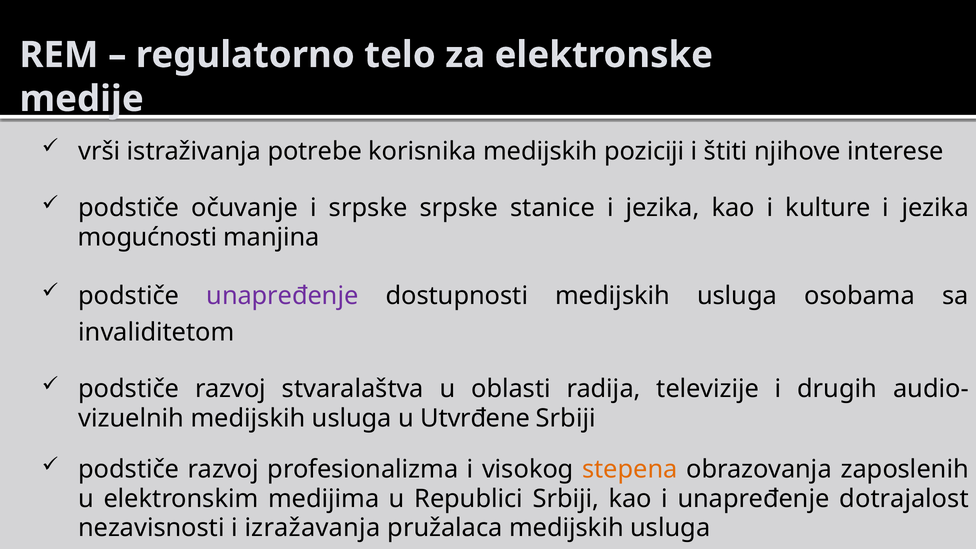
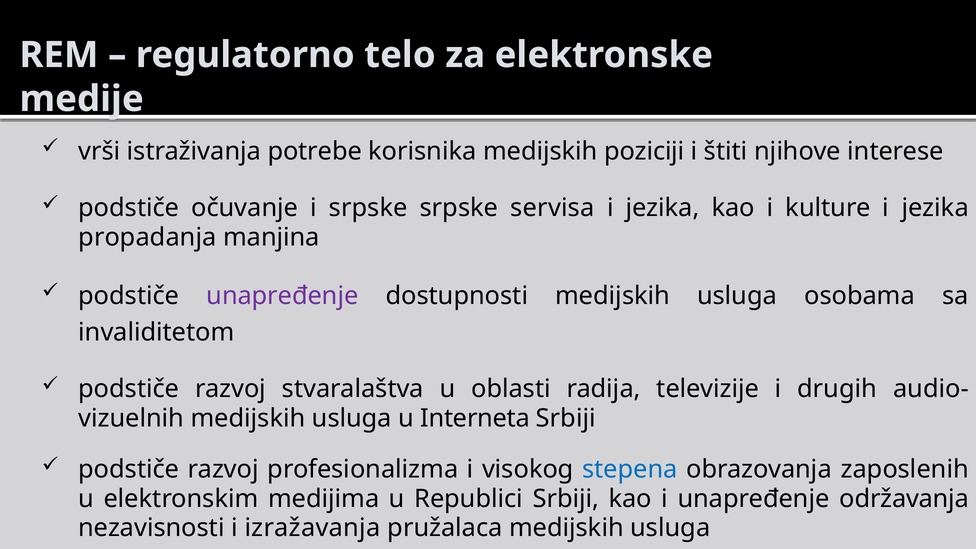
stanice: stanice -> servisa (552, 208)
mogućnosti: mogućnosti -> propadanja (147, 237)
Utvrđene: Utvrđene -> Interneta (475, 418)
stepena colour: orange -> blue (630, 469)
dotrajalost: dotrajalost -> održavanja (904, 499)
